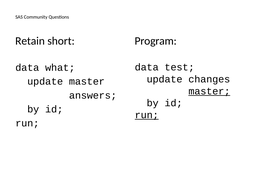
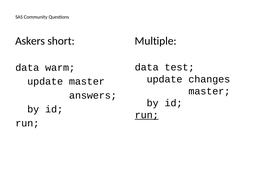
Program: Program -> Multiple (156, 41)
Retain: Retain -> Askers (30, 41)
what: what -> warm (60, 68)
master underline: present -> none (209, 91)
